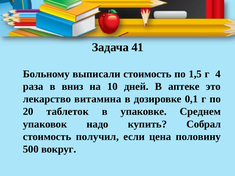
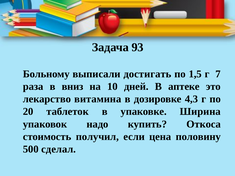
41: 41 -> 93 (138, 47)
выписали стоимость: стоимость -> достигать (147, 74)
4: 4 -> 7 (218, 74)
0,1: 0,1 -> 4,3 (191, 99)
Среднем: Среднем -> Ширина (200, 112)
Собрал: Собрал -> Откоса (204, 124)
вокруг: вокруг -> сделал (59, 149)
